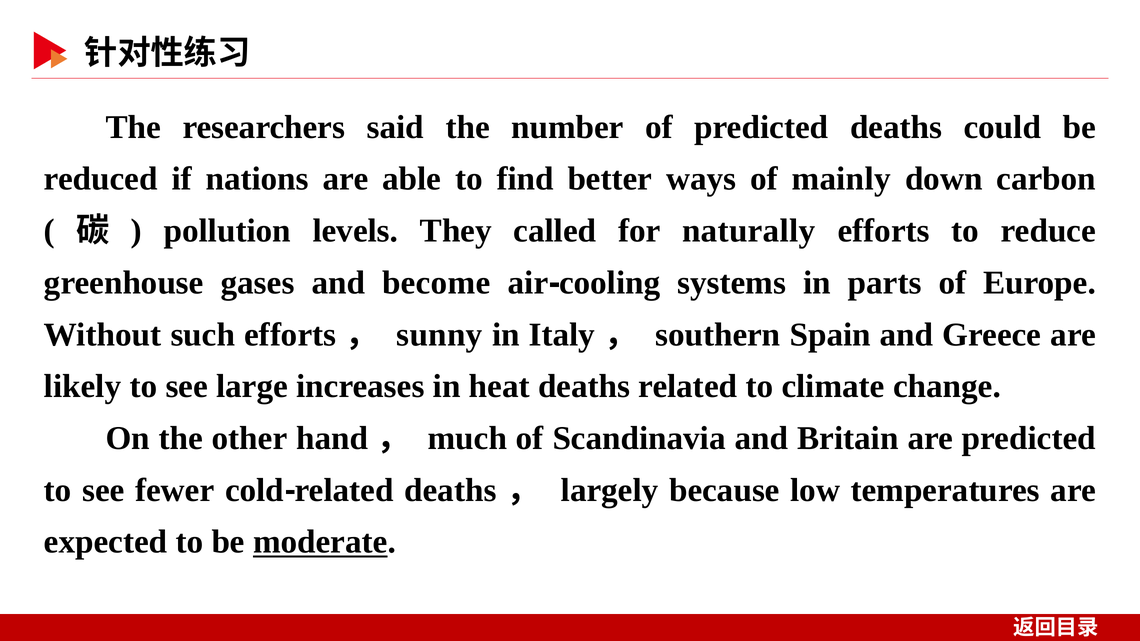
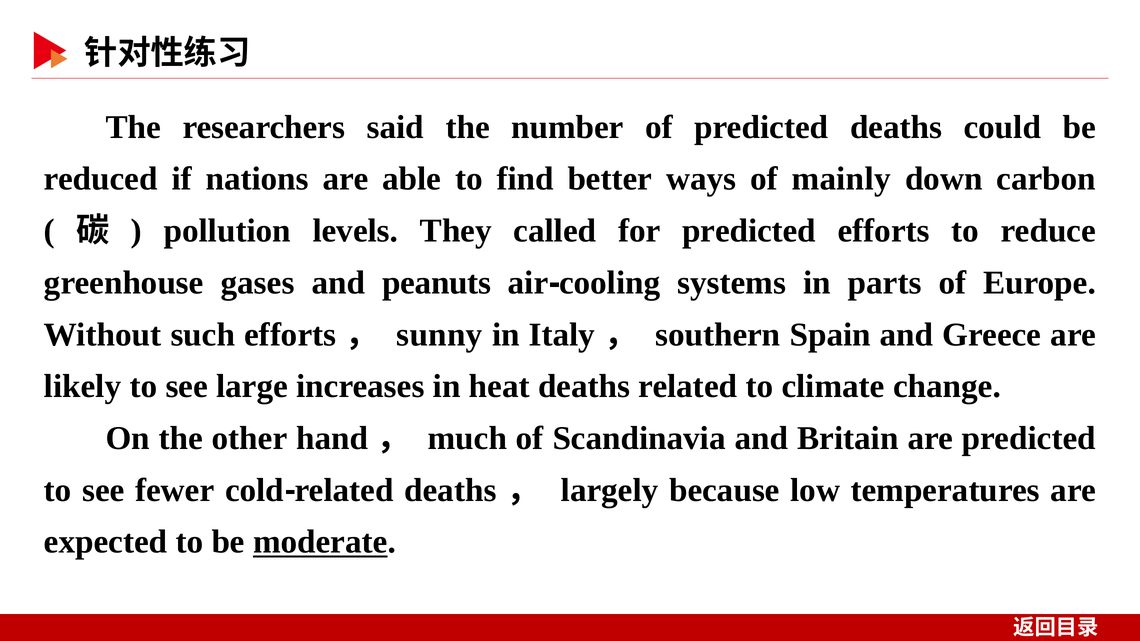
for naturally: naturally -> predicted (749, 231)
become: become -> peanuts (437, 283)
